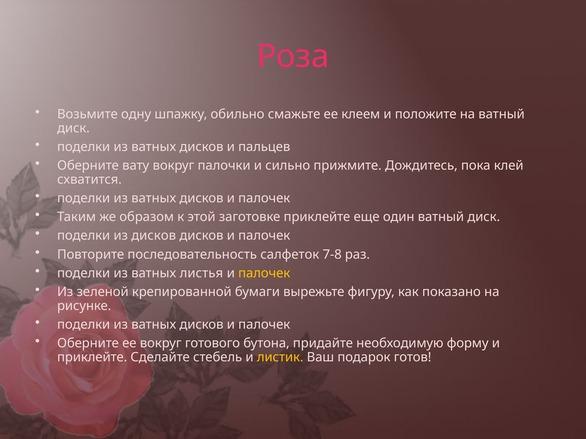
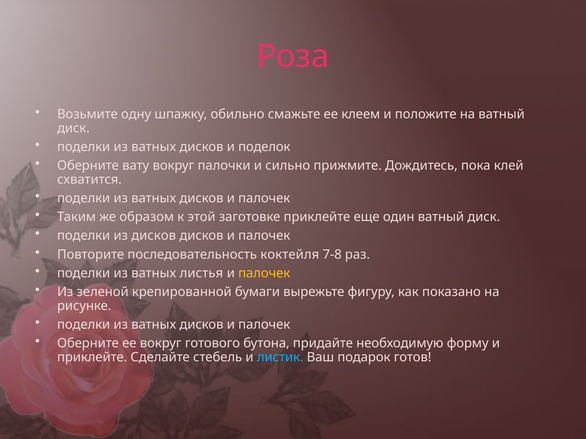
пальцев: пальцев -> поделок (264, 147)
салфеток: салфеток -> коктейля (290, 255)
листик colour: yellow -> light blue (280, 358)
